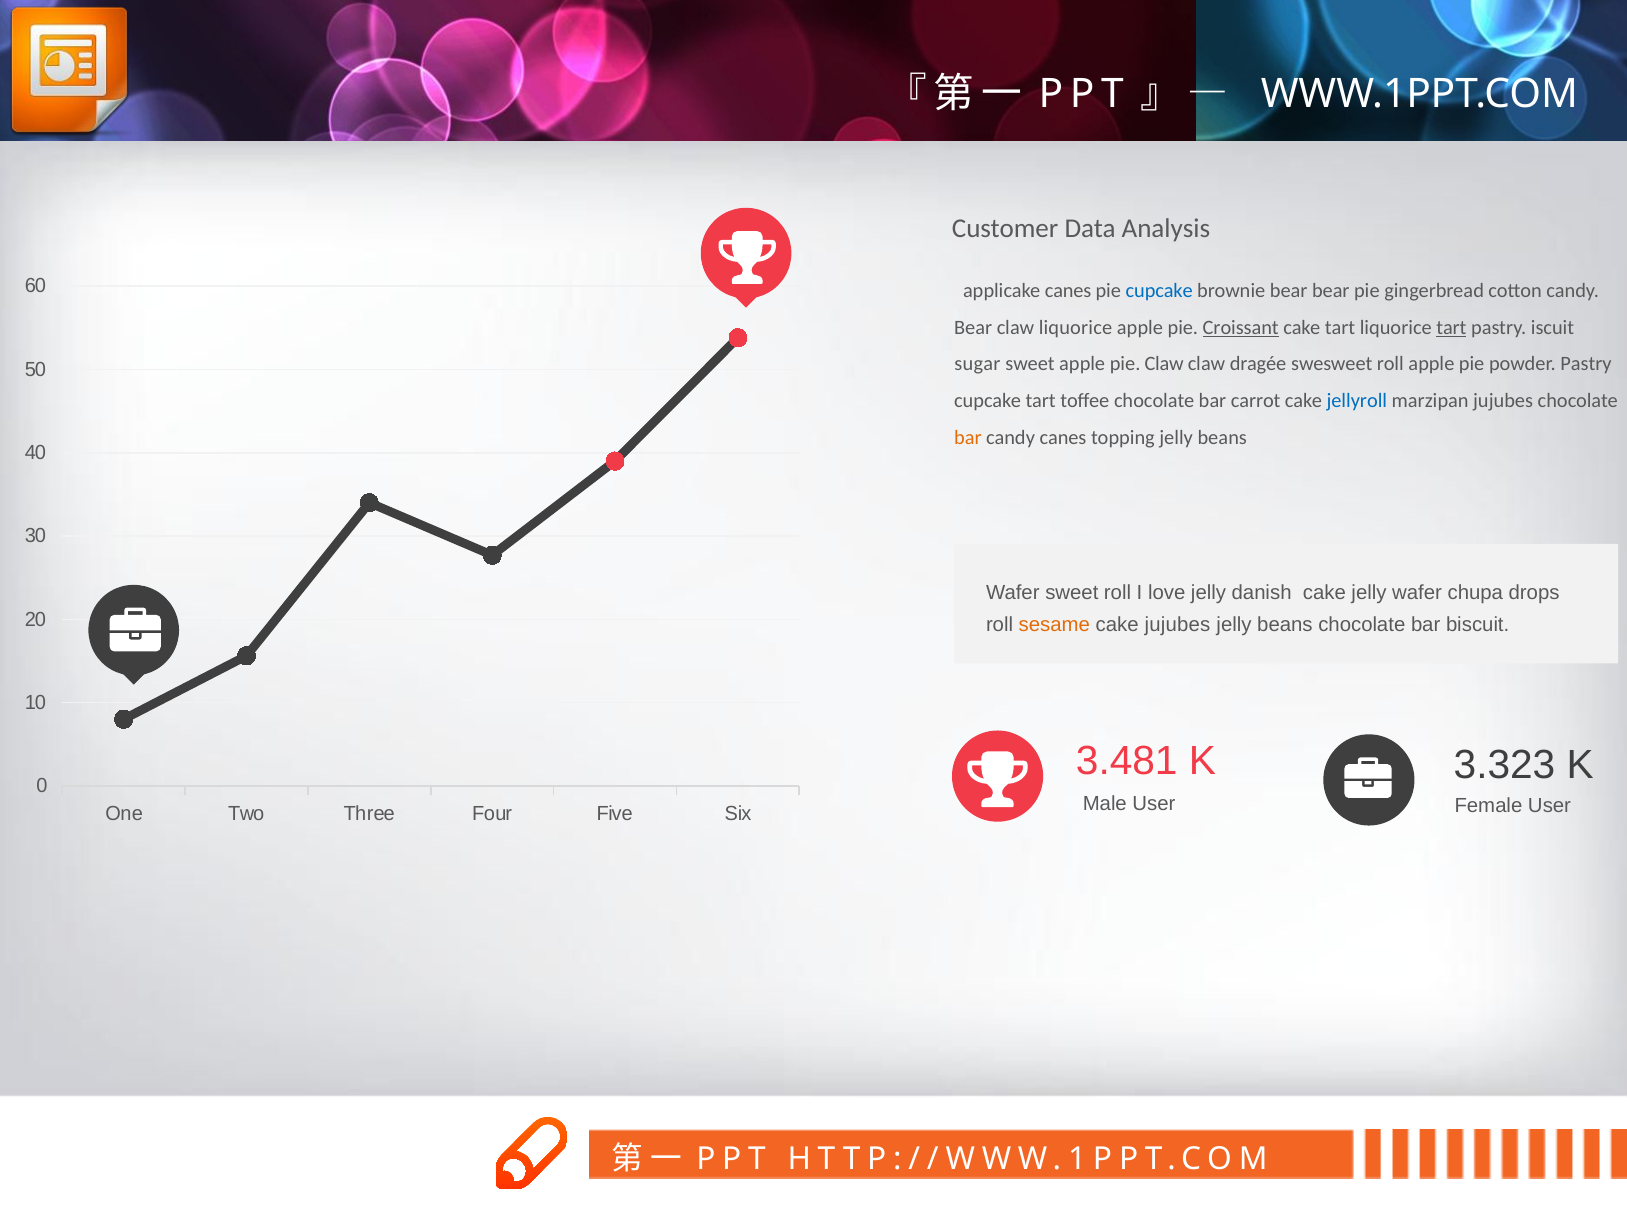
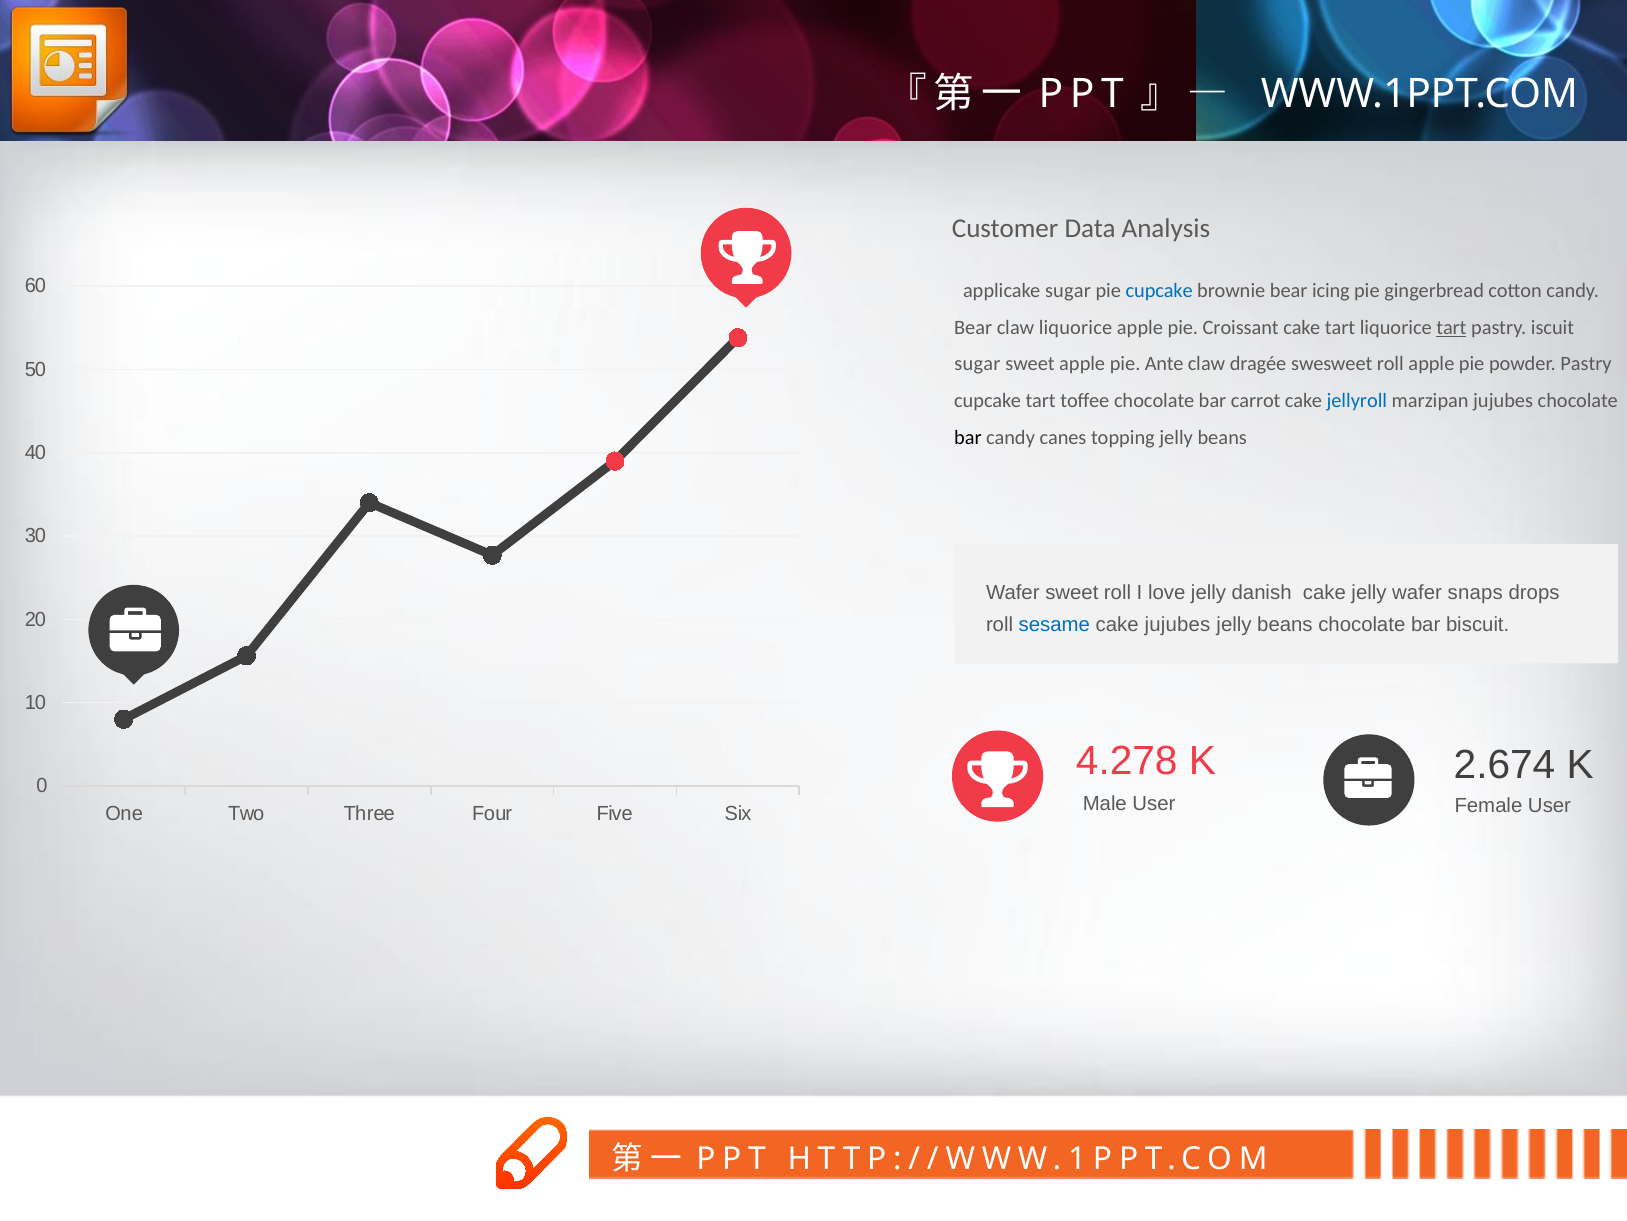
applicake canes: canes -> sugar (1068, 290)
bear bear: bear -> icing (1331, 290)
Croissant underline: present -> none (1241, 327)
pie Claw: Claw -> Ante (1164, 364)
bar colour: orange -> black (968, 437)
chupa: chupa -> snaps (1475, 592)
sesame colour: orange -> blue (1054, 624)
3.481: 3.481 -> 4.278 (1127, 761)
3.323: 3.323 -> 2.674 (1504, 765)
